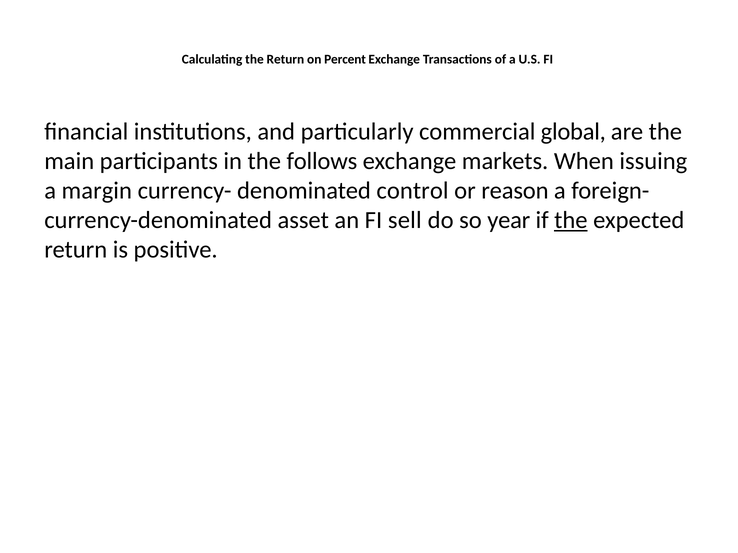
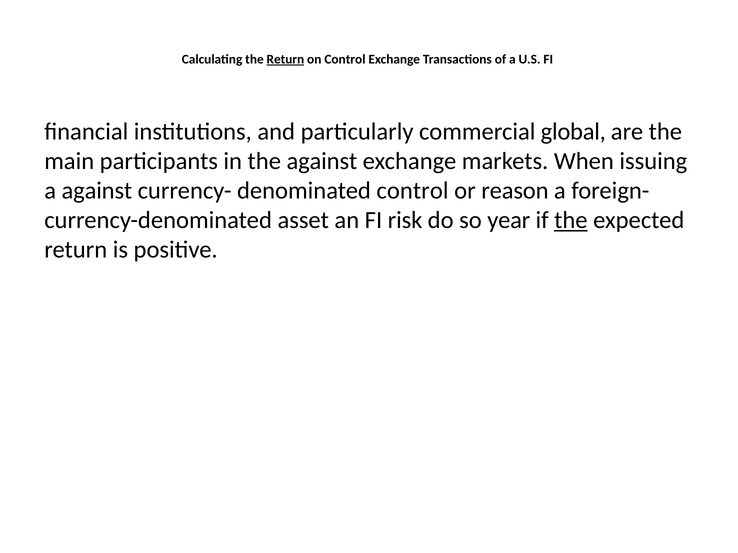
Return underline: none -> present (285, 59)
on Percent: Percent -> Control (345, 59)
the follows: follows -> against (322, 161)
a margin: margin -> against (97, 191)
sell: sell -> risk (405, 220)
